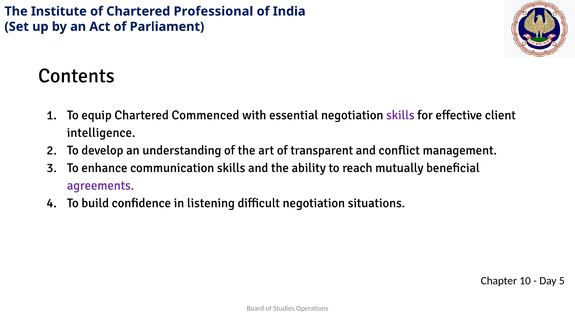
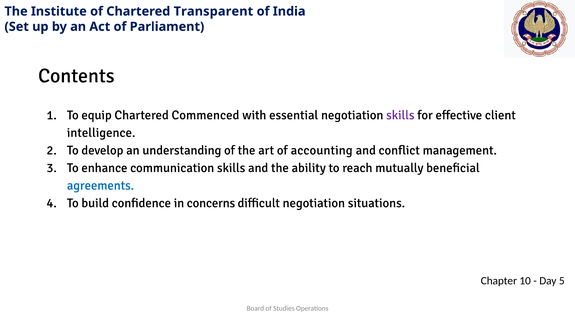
Professional: Professional -> Transparent (213, 11)
transparent: transparent -> accounting (322, 150)
agreements colour: purple -> blue (100, 186)
listening: listening -> concerns (211, 203)
